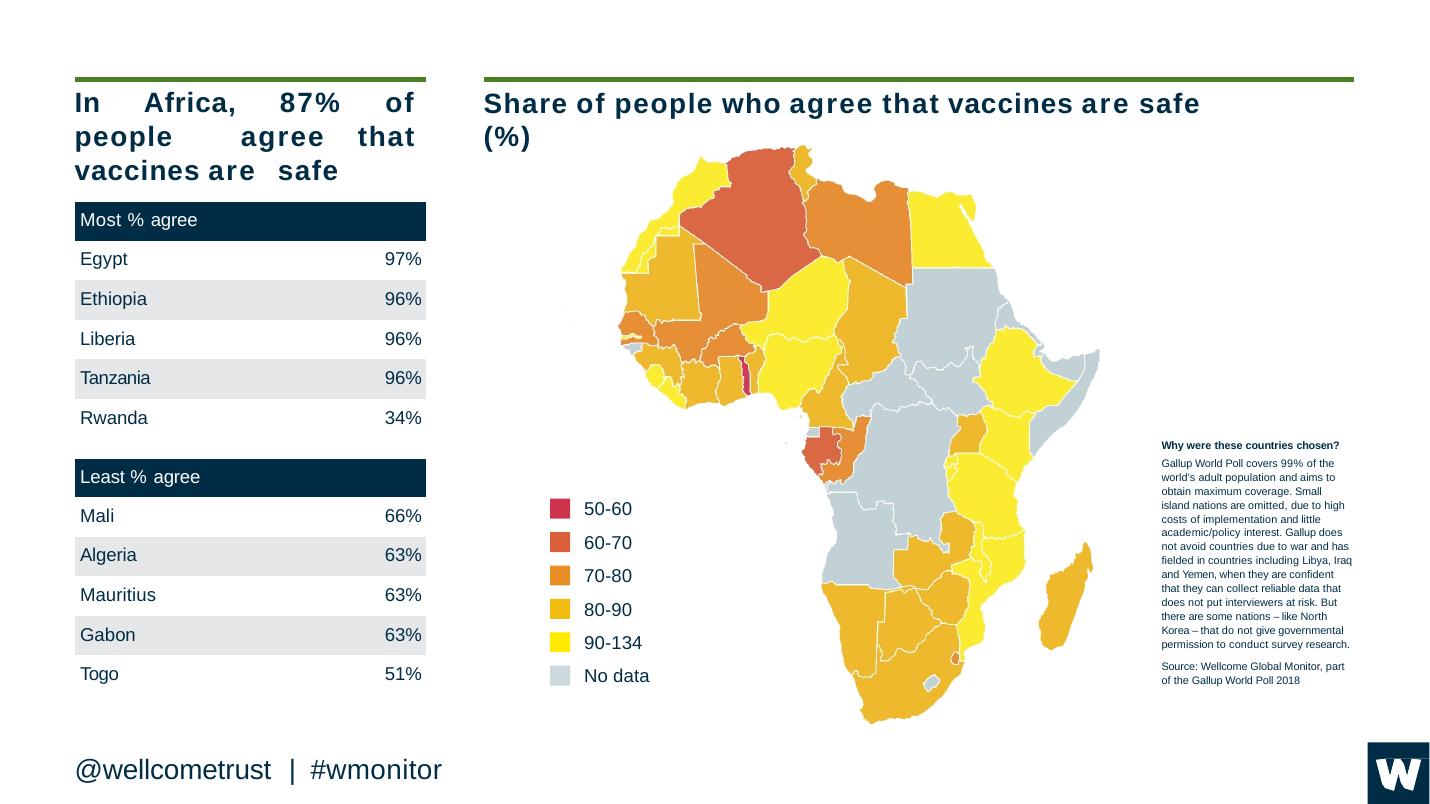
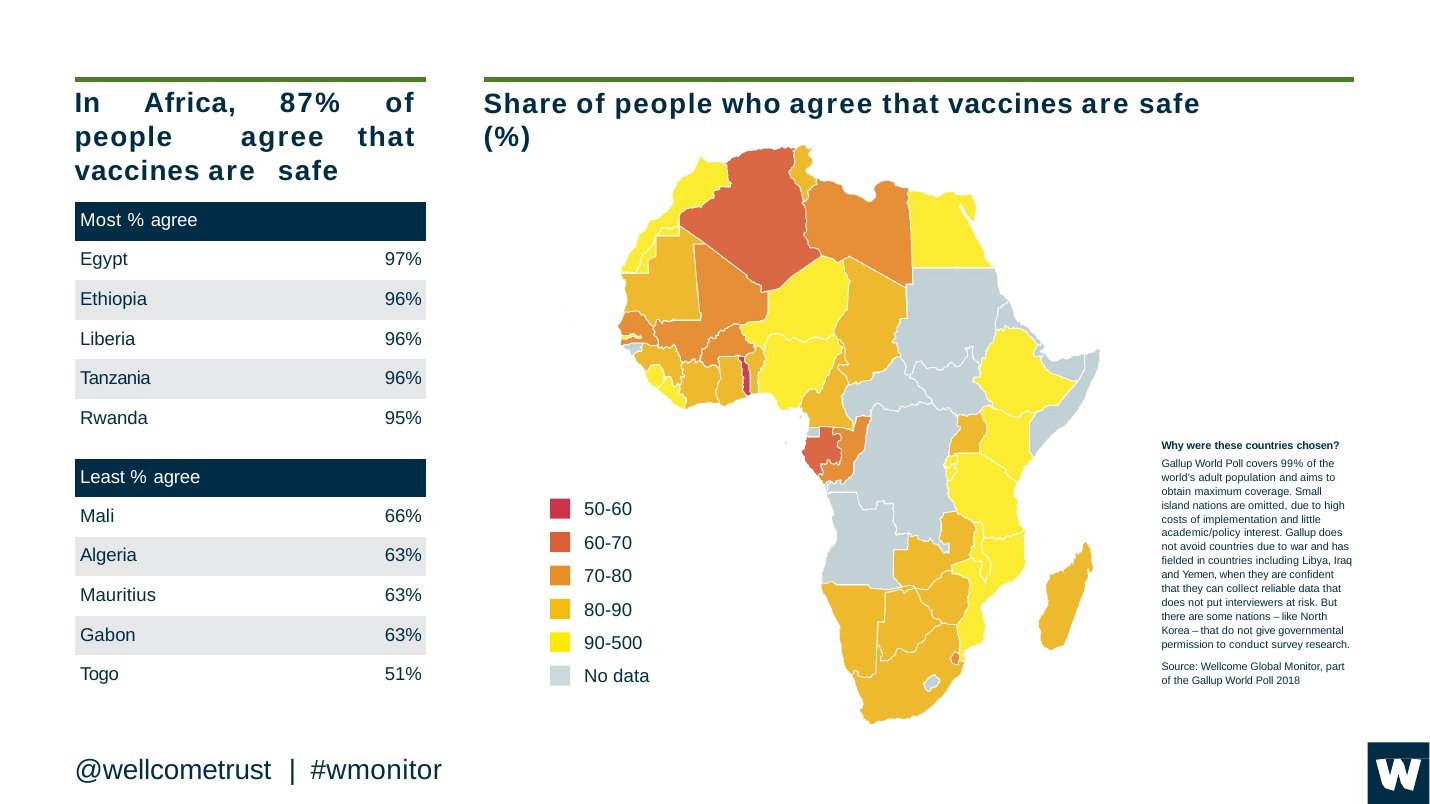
34%: 34% -> 95% (403, 418)
90-134: 90-134 -> 90-500 (613, 644)
